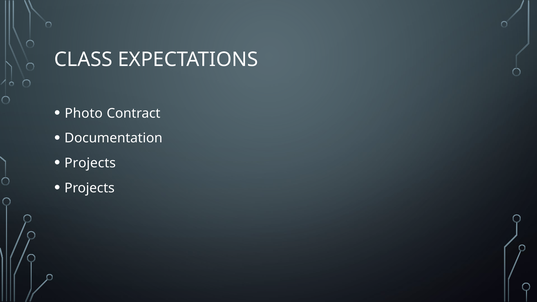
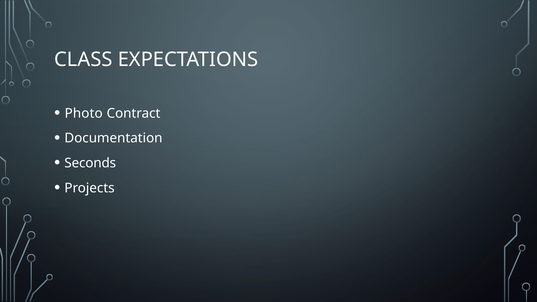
Projects: Projects -> Seconds (90, 163)
